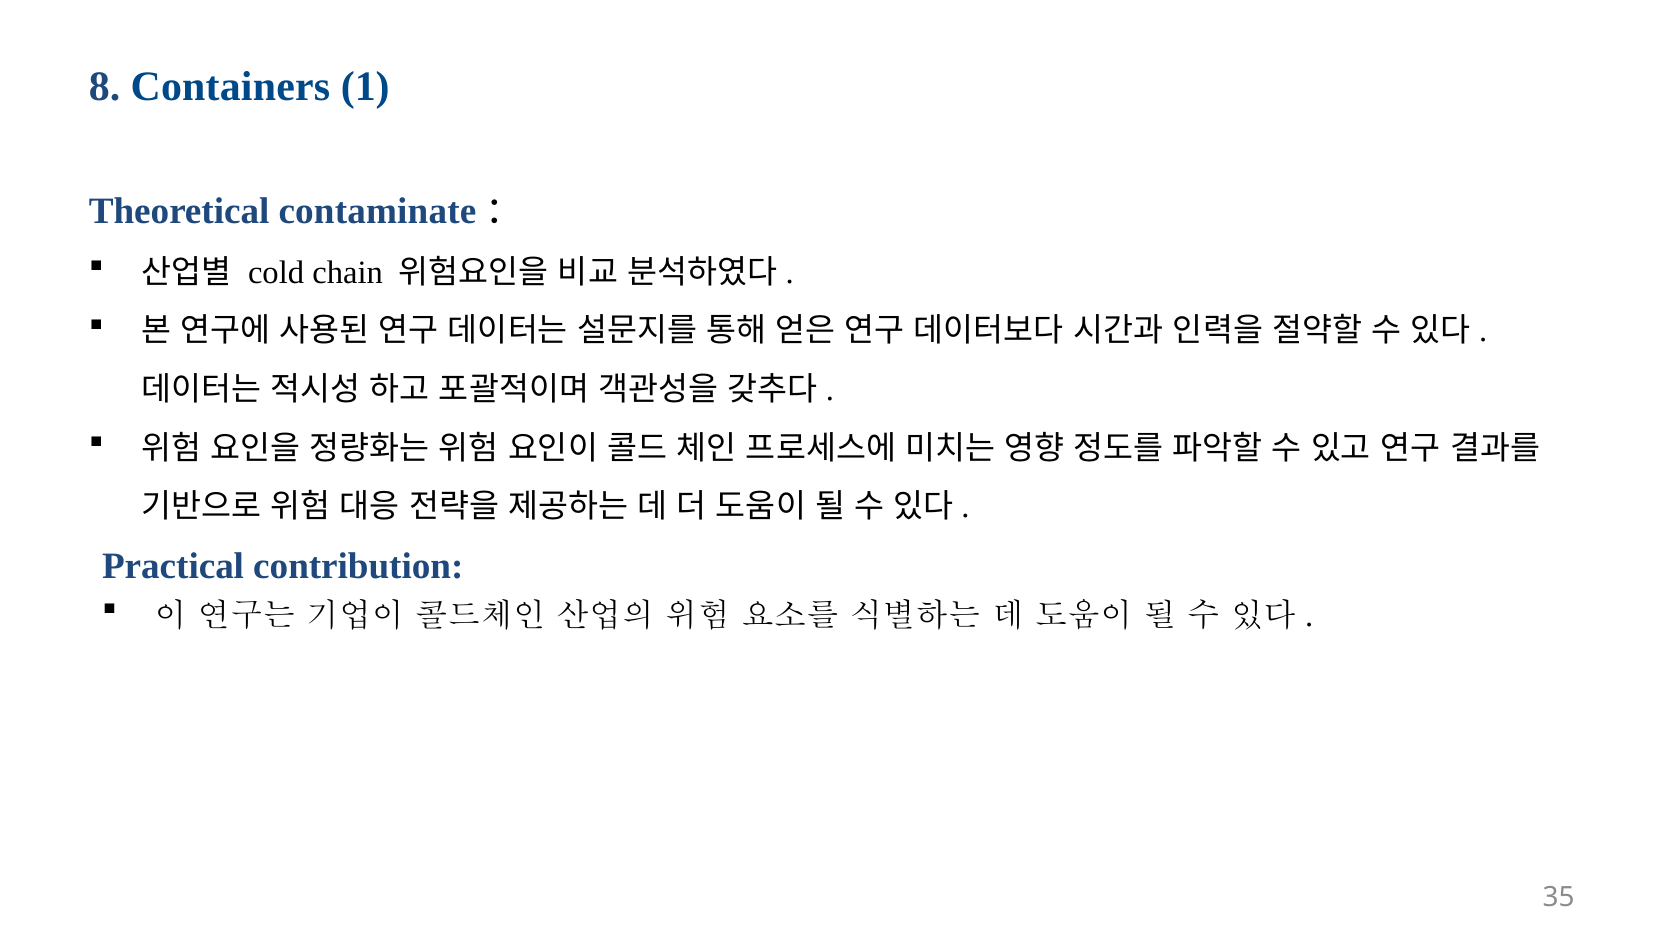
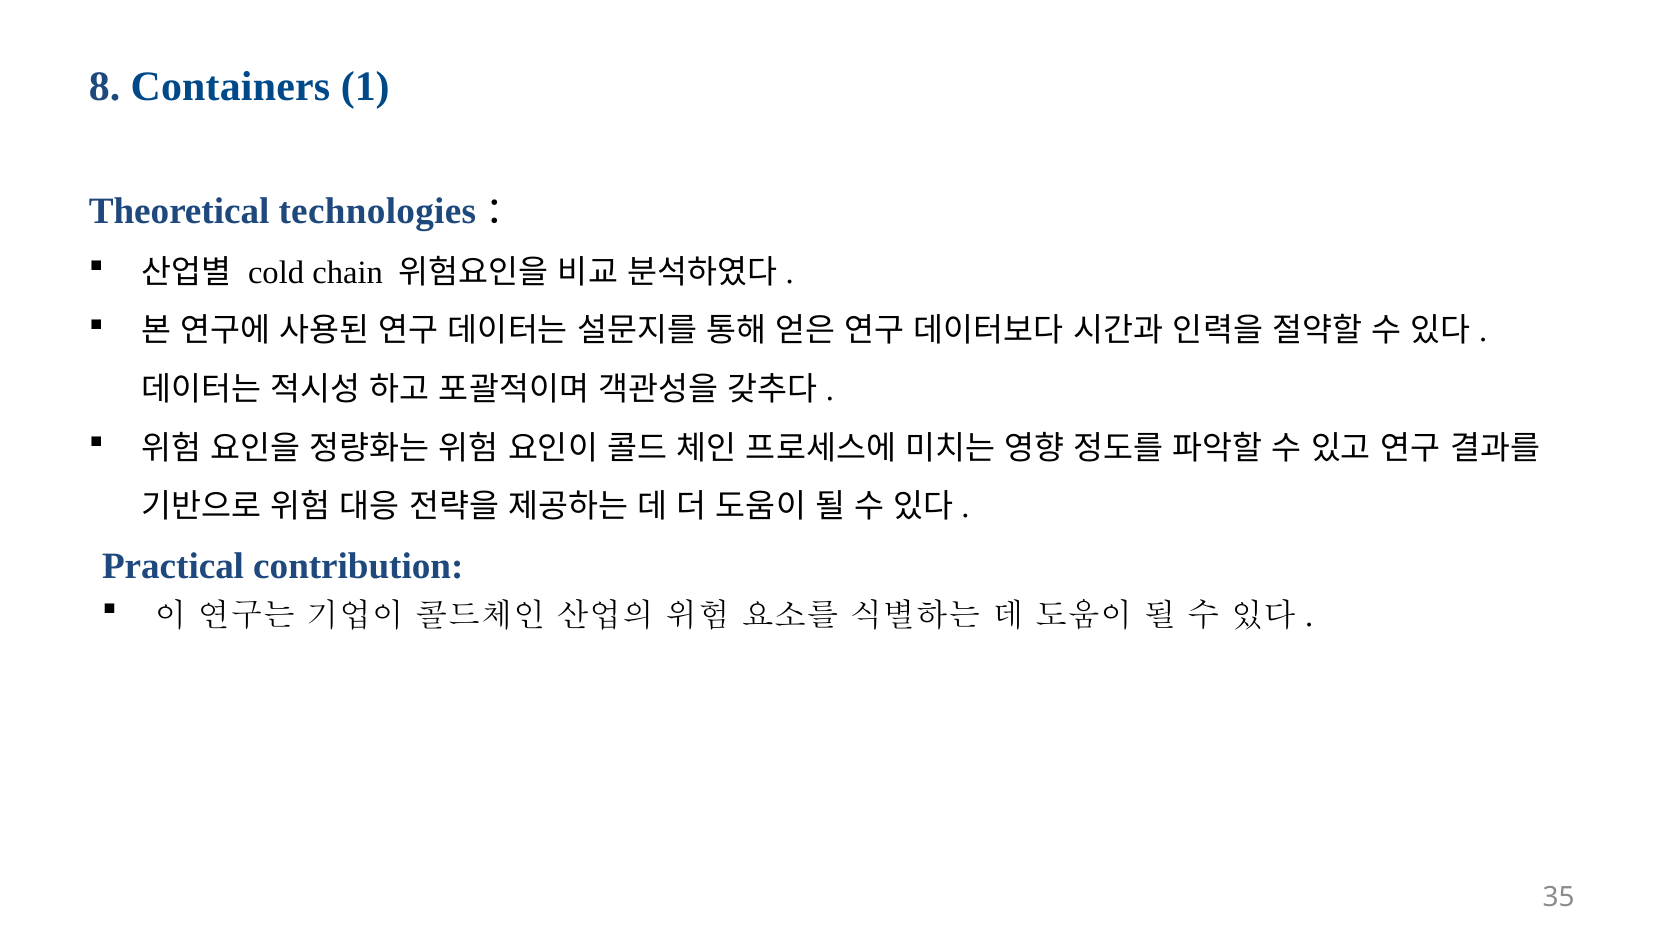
contaminate: contaminate -> technologies (377, 212)
